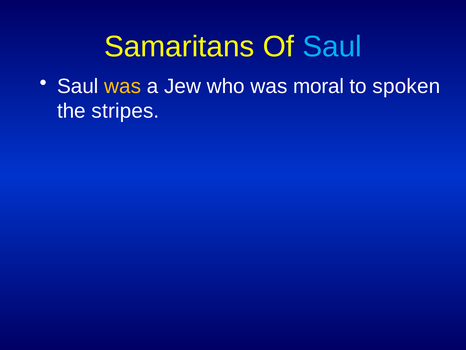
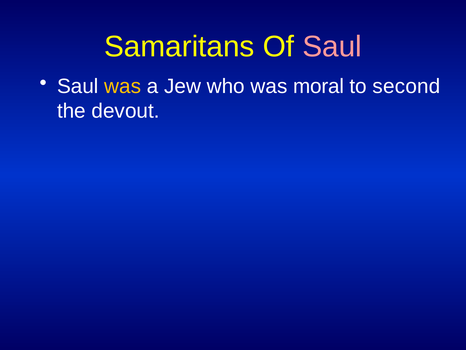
Saul colour: light blue -> pink (332, 47)
spoken: spoken -> second (406, 86)
stripes: stripes -> devout (126, 111)
